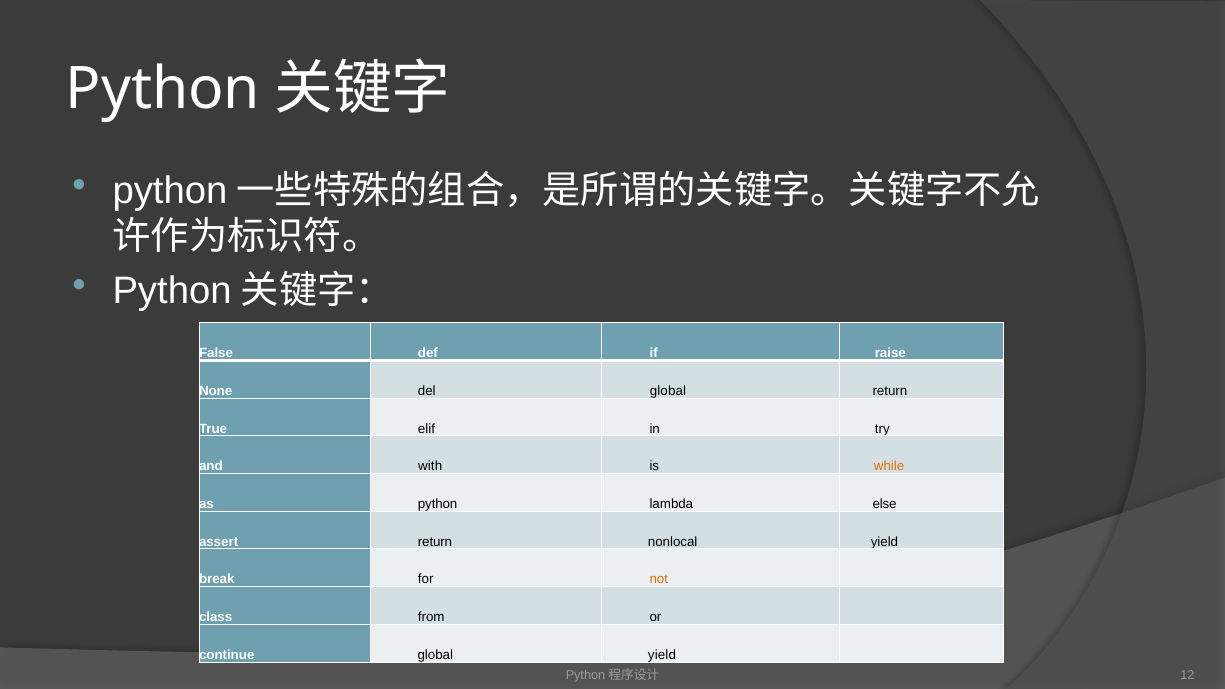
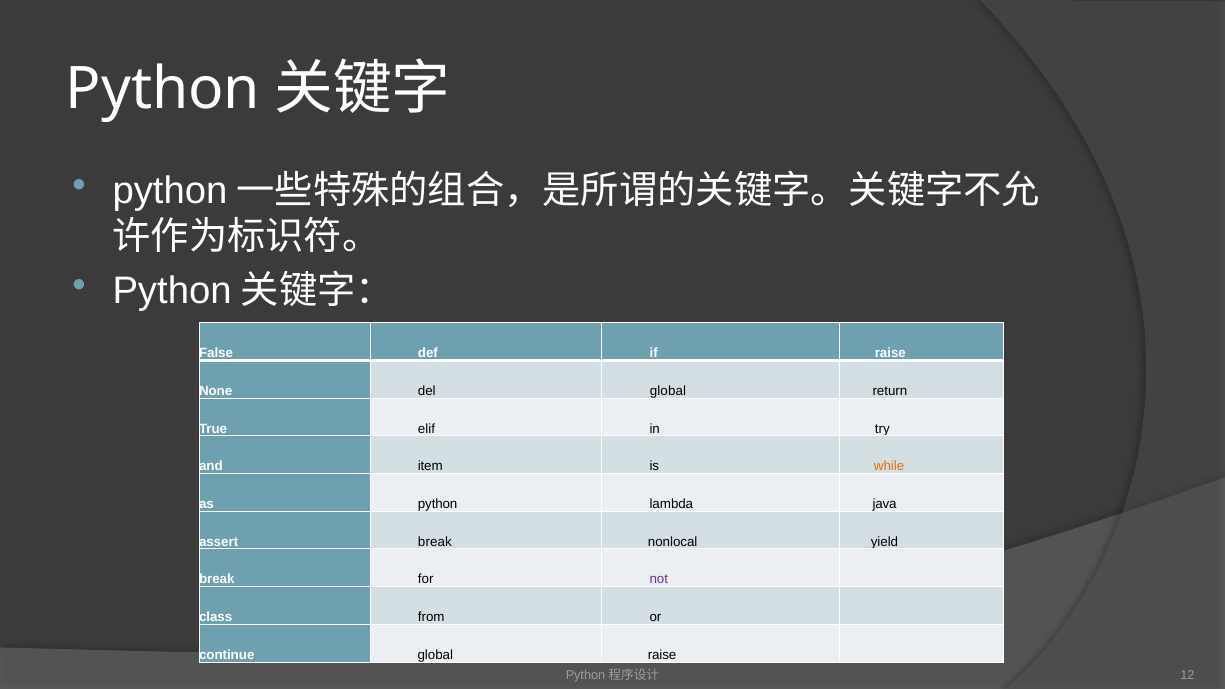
with: with -> item (430, 466)
else: else -> java (885, 504)
assert return: return -> break (435, 542)
not colour: orange -> purple (659, 579)
global yield: yield -> raise (662, 655)
